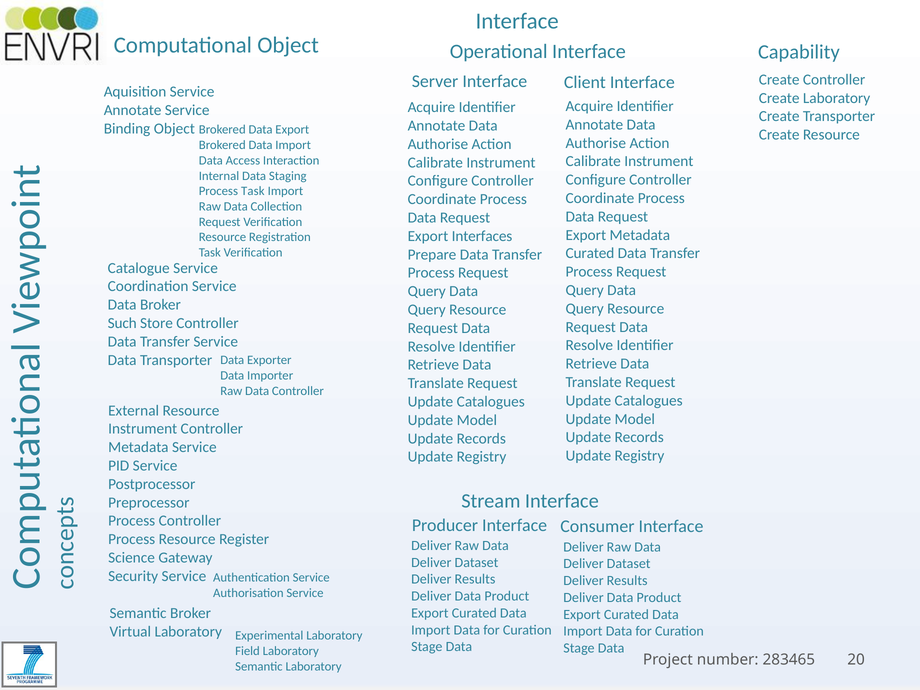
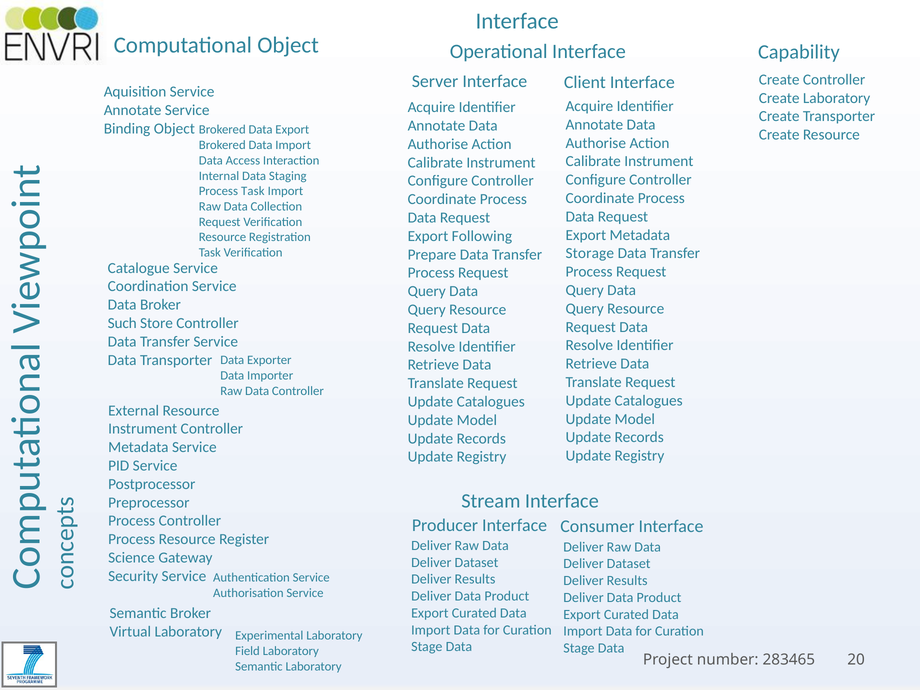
Interfaces: Interfaces -> Following (482, 236)
Curated: Curated -> Storage (590, 253)
